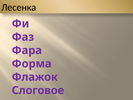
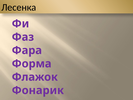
Слоговое: Слоговое -> Фонарик (38, 90)
